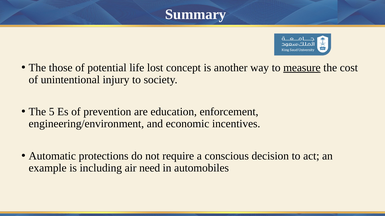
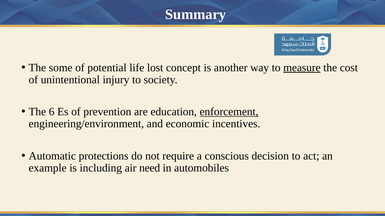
those: those -> some (61, 68)
5: 5 -> 6 (52, 112)
enforcement underline: none -> present (229, 112)
